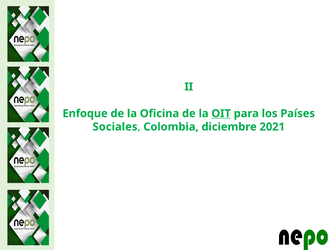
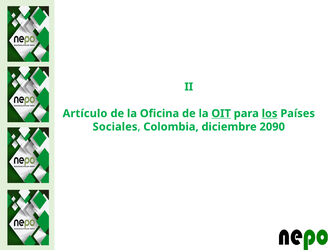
Enfoque: Enfoque -> Artículo (85, 113)
los underline: none -> present (270, 113)
2021: 2021 -> 2090 (272, 127)
